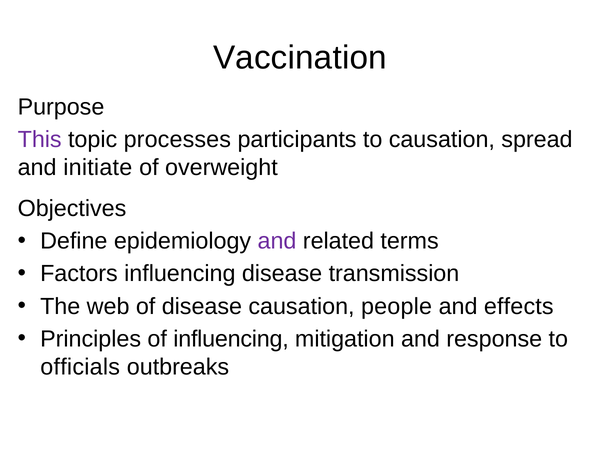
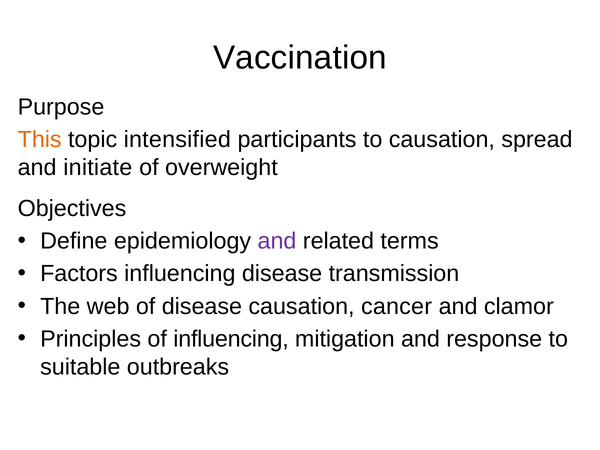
This colour: purple -> orange (40, 140)
processes: processes -> intensified (177, 140)
people: people -> cancer (397, 306)
effects: effects -> clamor (519, 306)
officials: officials -> suitable (80, 367)
